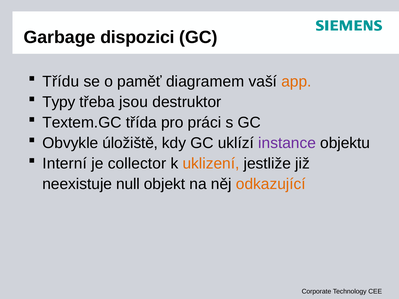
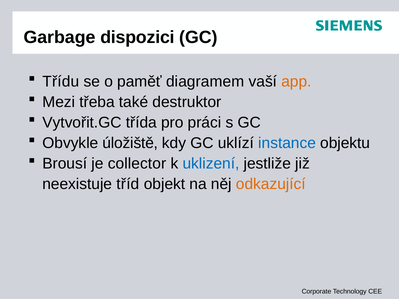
Typy: Typy -> Mezi (59, 102)
jsou: jsou -> také (134, 102)
Textem.GC: Textem.GC -> Vytvořit.GC (82, 123)
instance colour: purple -> blue (287, 143)
Interní: Interní -> Brousí (65, 164)
uklizení colour: orange -> blue (211, 164)
null: null -> tříd (128, 184)
